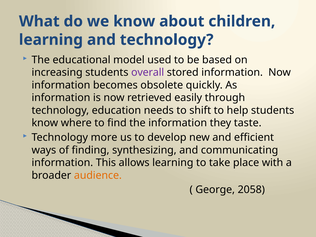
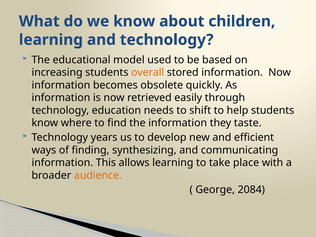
overall colour: purple -> orange (148, 72)
more: more -> years (104, 137)
2058: 2058 -> 2084 (251, 190)
